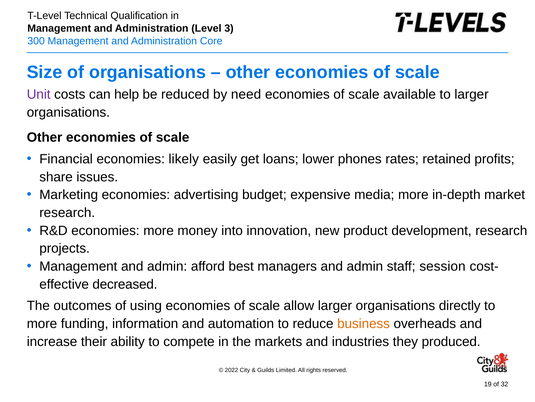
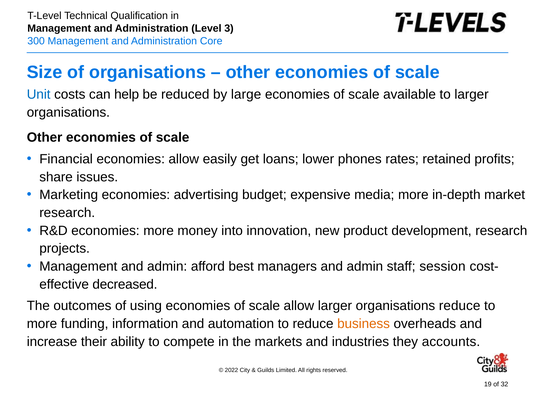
Unit colour: purple -> blue (39, 94)
need: need -> large (246, 94)
economies likely: likely -> allow (184, 159)
organisations directly: directly -> reduce (460, 305)
produced: produced -> accounts (451, 341)
